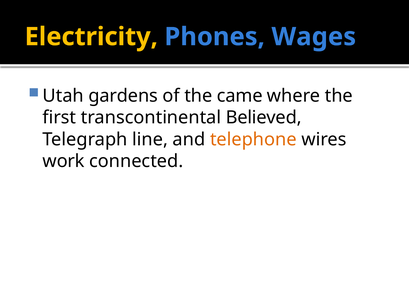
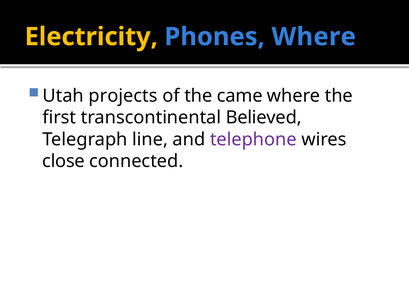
Phones Wages: Wages -> Where (314, 37)
gardens: gardens -> projects (123, 96)
telephone colour: orange -> purple (253, 139)
work: work -> close (64, 161)
